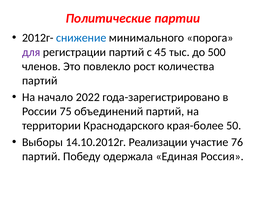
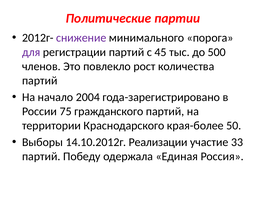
снижение colour: blue -> purple (81, 38)
2022: 2022 -> 2004 (88, 97)
объединений: объединений -> гражданского (109, 111)
76: 76 -> 33 (237, 142)
